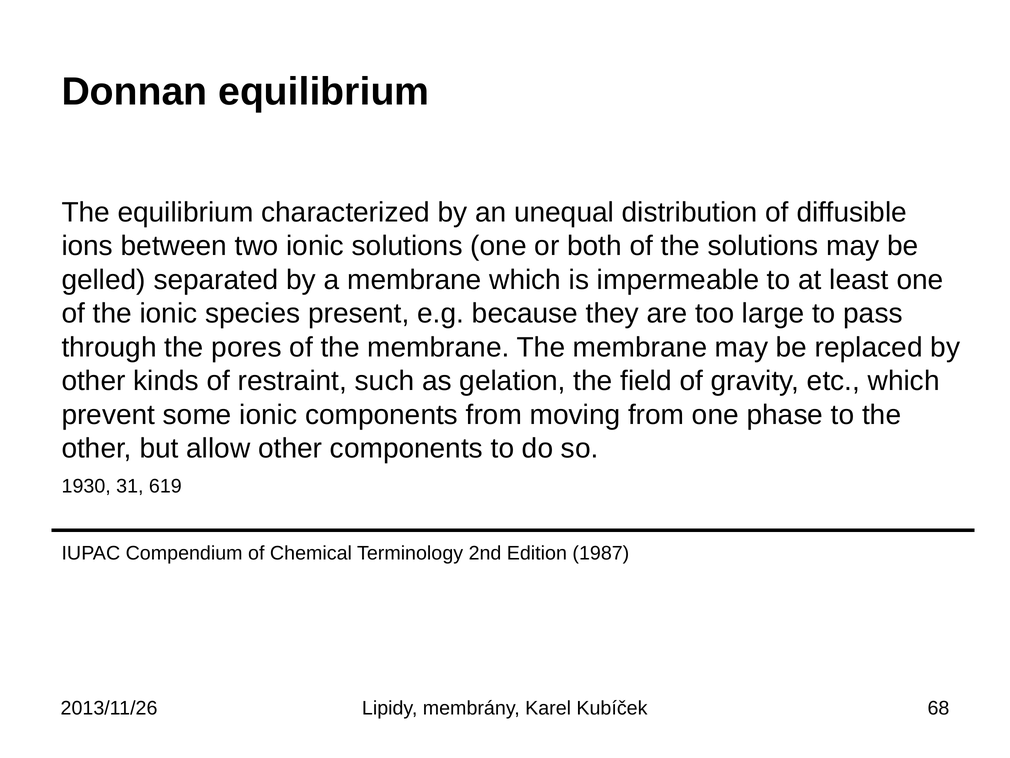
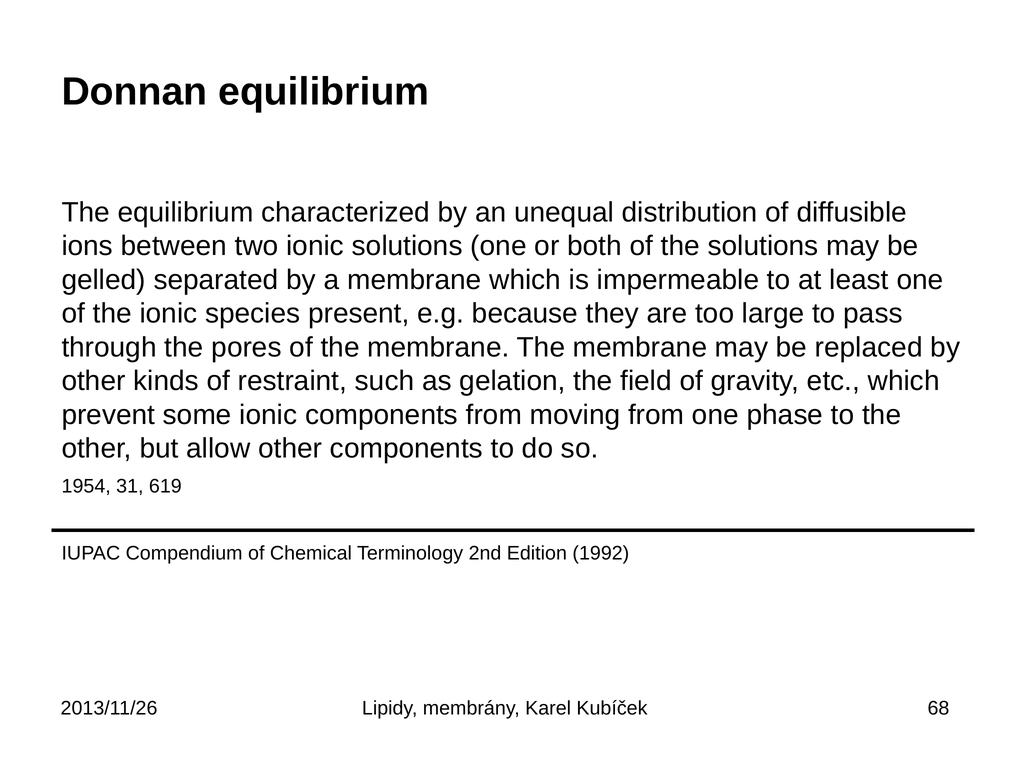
1930: 1930 -> 1954 (86, 486)
1987: 1987 -> 1992 (601, 553)
